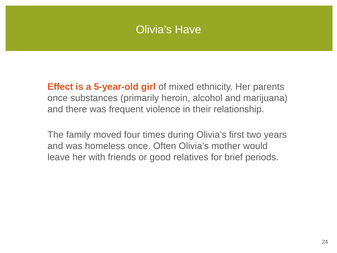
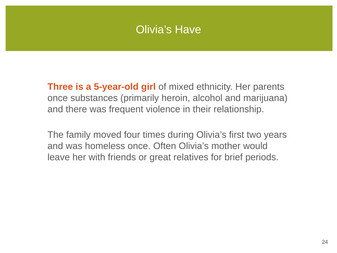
Effect: Effect -> Three (60, 87)
good: good -> great (160, 157)
